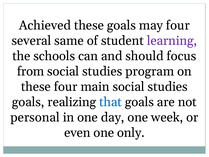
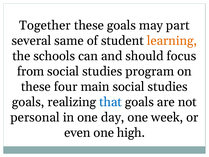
Achieved: Achieved -> Together (45, 25)
may four: four -> part (178, 25)
learning colour: purple -> orange (172, 41)
only: only -> high (131, 132)
